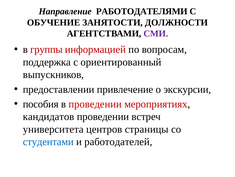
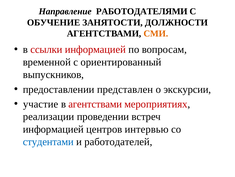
СМИ colour: purple -> orange (156, 33)
группы: группы -> ссылки (46, 49)
поддержка: поддержка -> временной (47, 62)
привлечение: привлечение -> представлен (125, 89)
пособия: пособия -> участие (41, 104)
в проведении: проведении -> агентствами (95, 104)
кандидатов: кандидатов -> реализации (49, 116)
университета: университета -> информацией (53, 129)
страницы: страницы -> интервью (147, 129)
